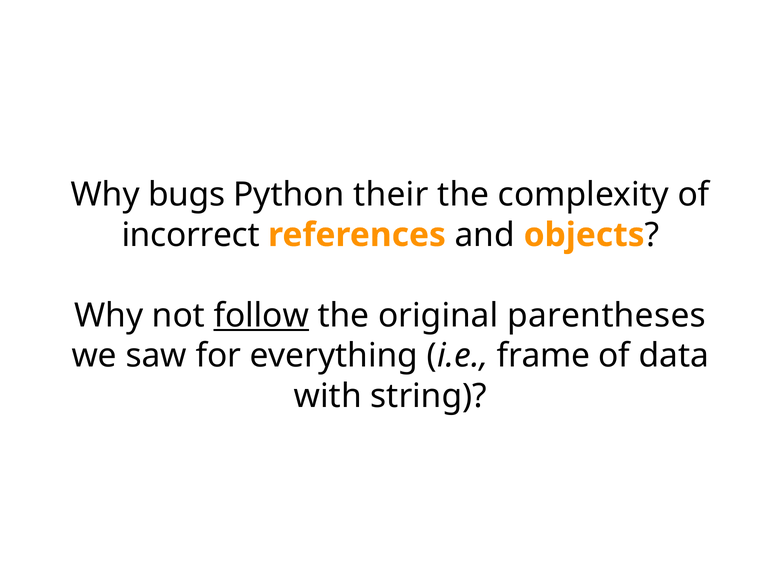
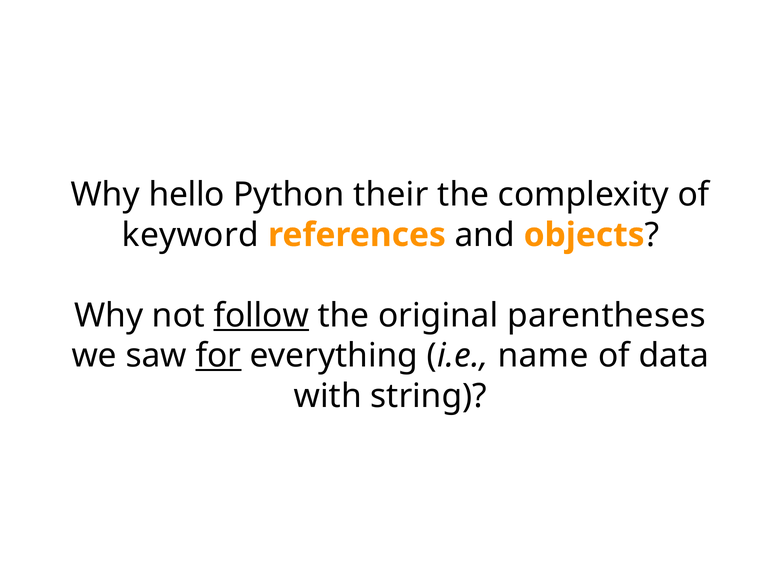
bugs: bugs -> hello (187, 195)
incorrect: incorrect -> keyword (190, 235)
for underline: none -> present (218, 356)
frame: frame -> name (543, 356)
